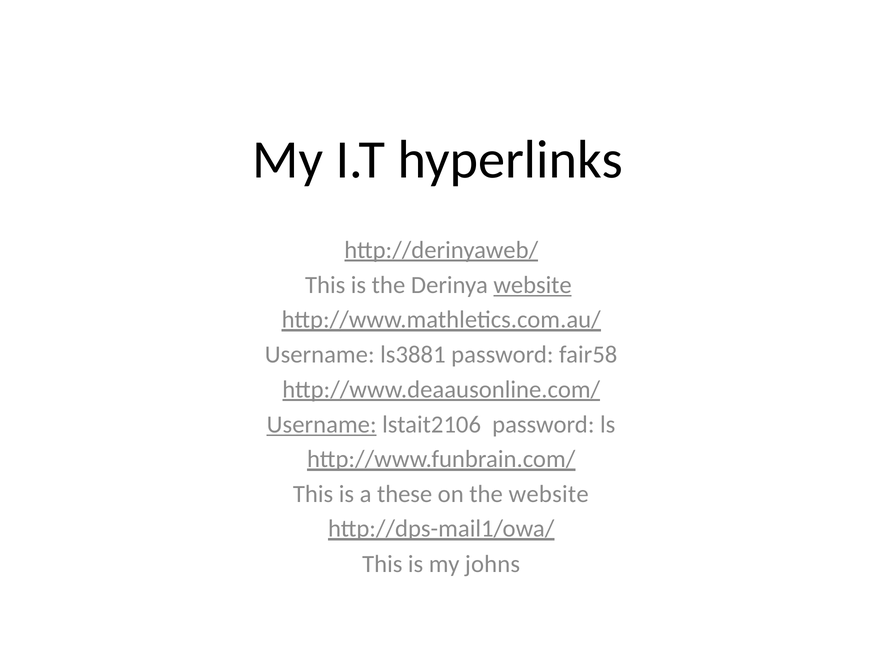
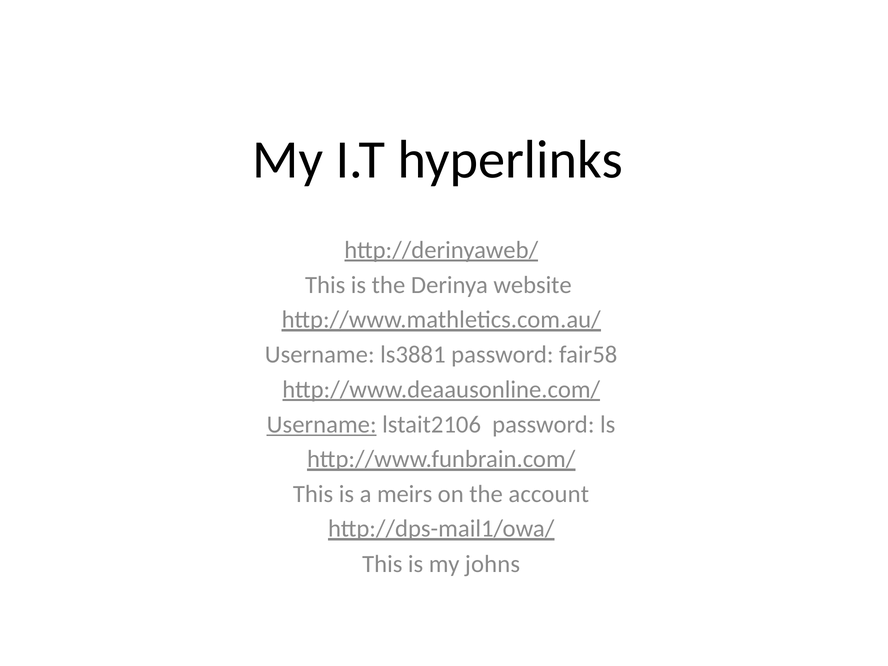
website underline: present -> none (533, 285)
these: these -> meirs (405, 494)
the website: website -> account (549, 494)
